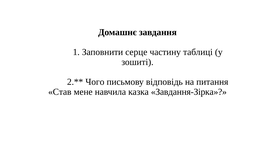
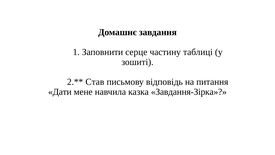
Чого: Чого -> Став (95, 82)
Став: Став -> Дати (60, 92)
